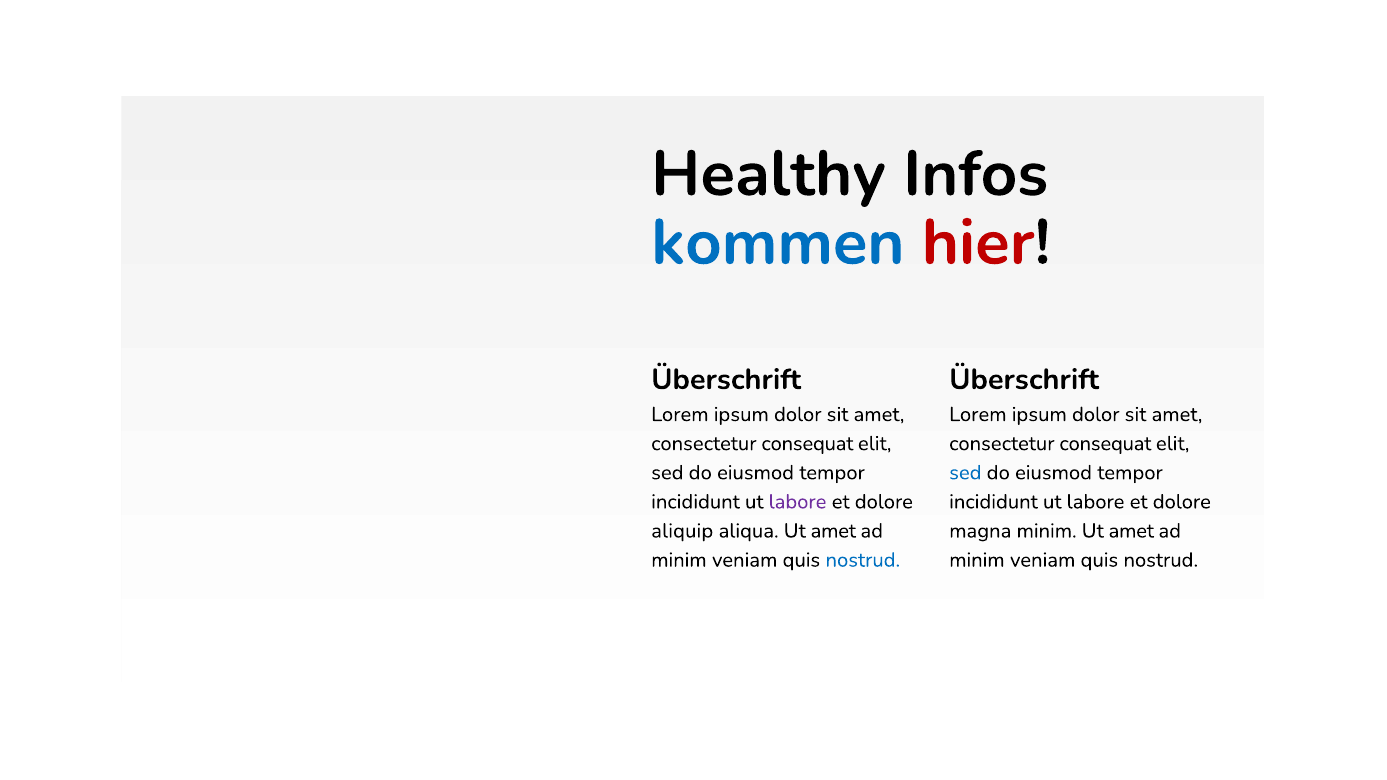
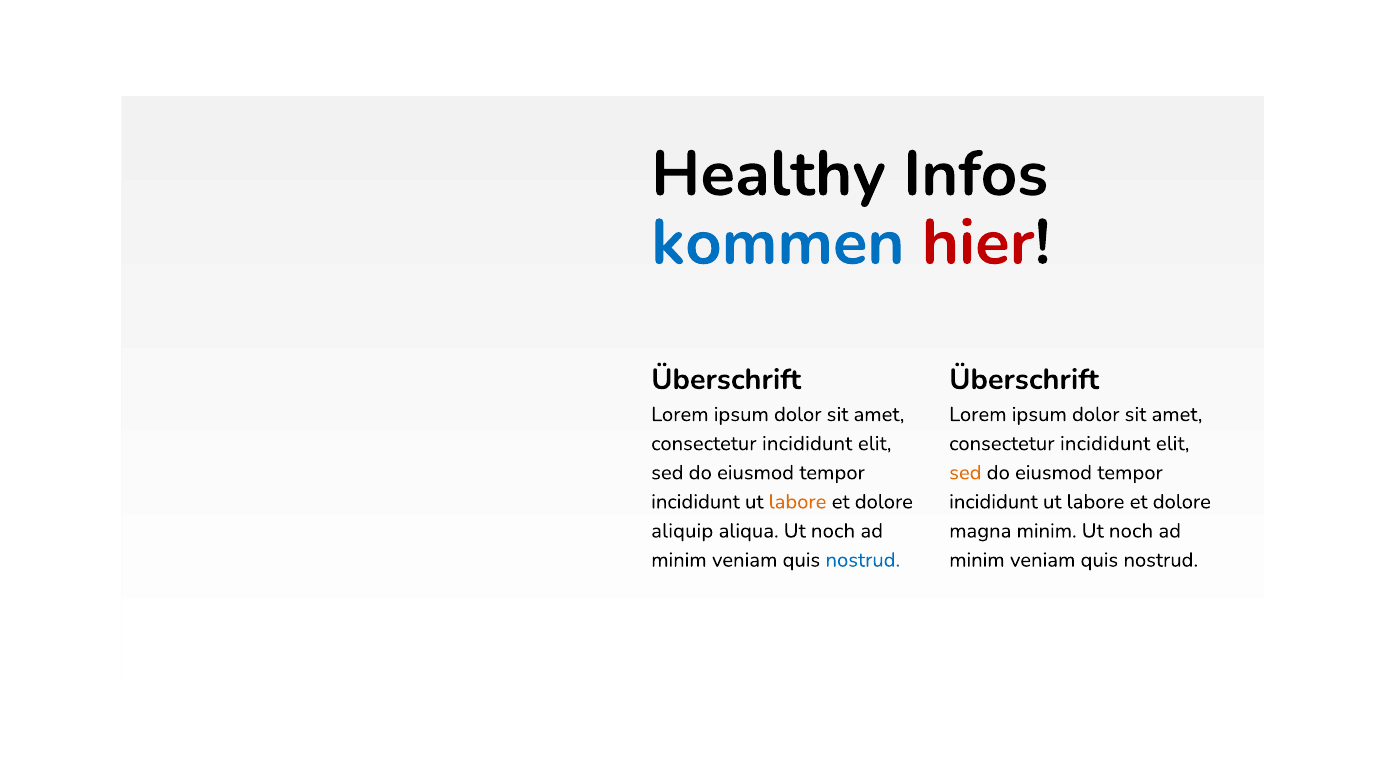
consequat: consequat -> incididunt (807, 444)
consequat: consequat -> incididunt (1105, 444)
sed colour: blue -> orange (965, 473)
labore colour: purple -> orange (798, 502)
aliqua Ut amet: amet -> noch (833, 531)
amet: amet -> noch (1131, 531)
